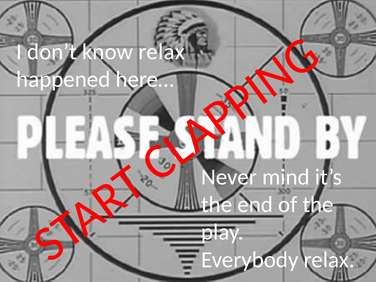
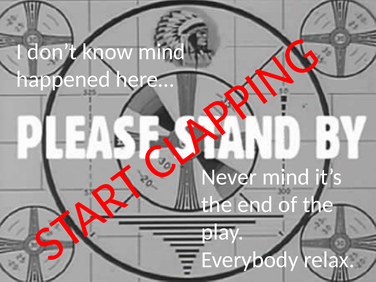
know relax: relax -> mind (162, 52)
